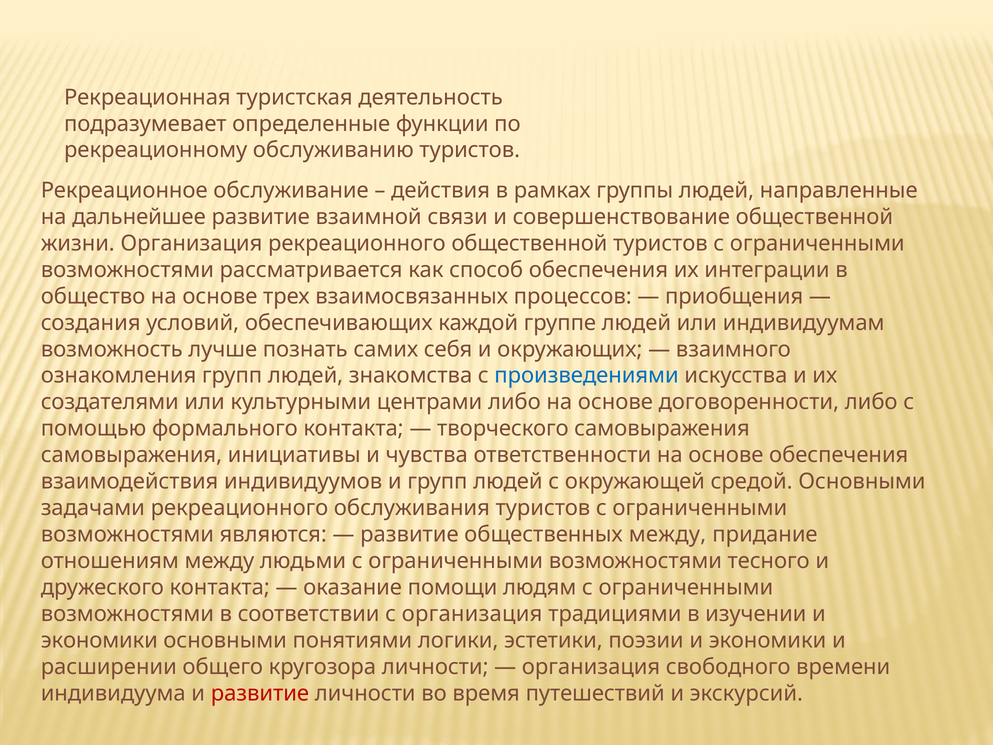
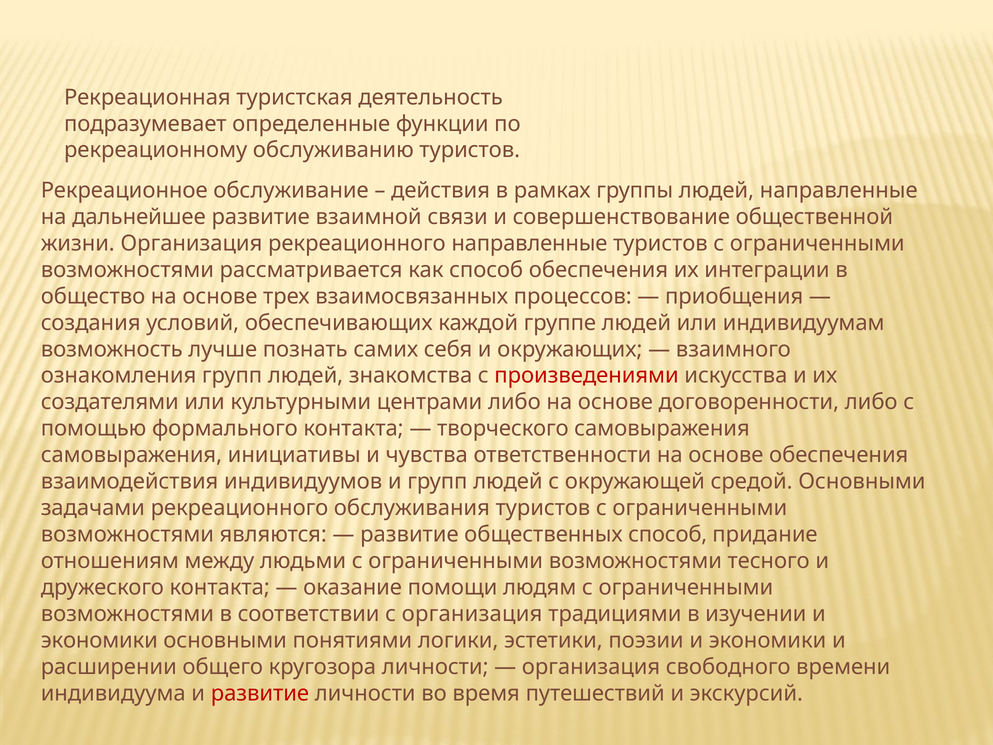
рекреационного общественной: общественной -> направленные (529, 243)
произведениями colour: blue -> red (587, 376)
общественных между: между -> способ (668, 534)
